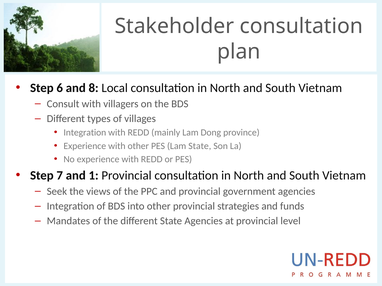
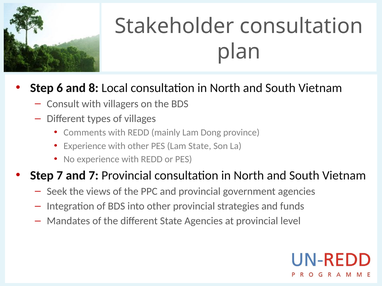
Integration: Integration -> Comments (85, 133)
and 1: 1 -> 7 (94, 176)
